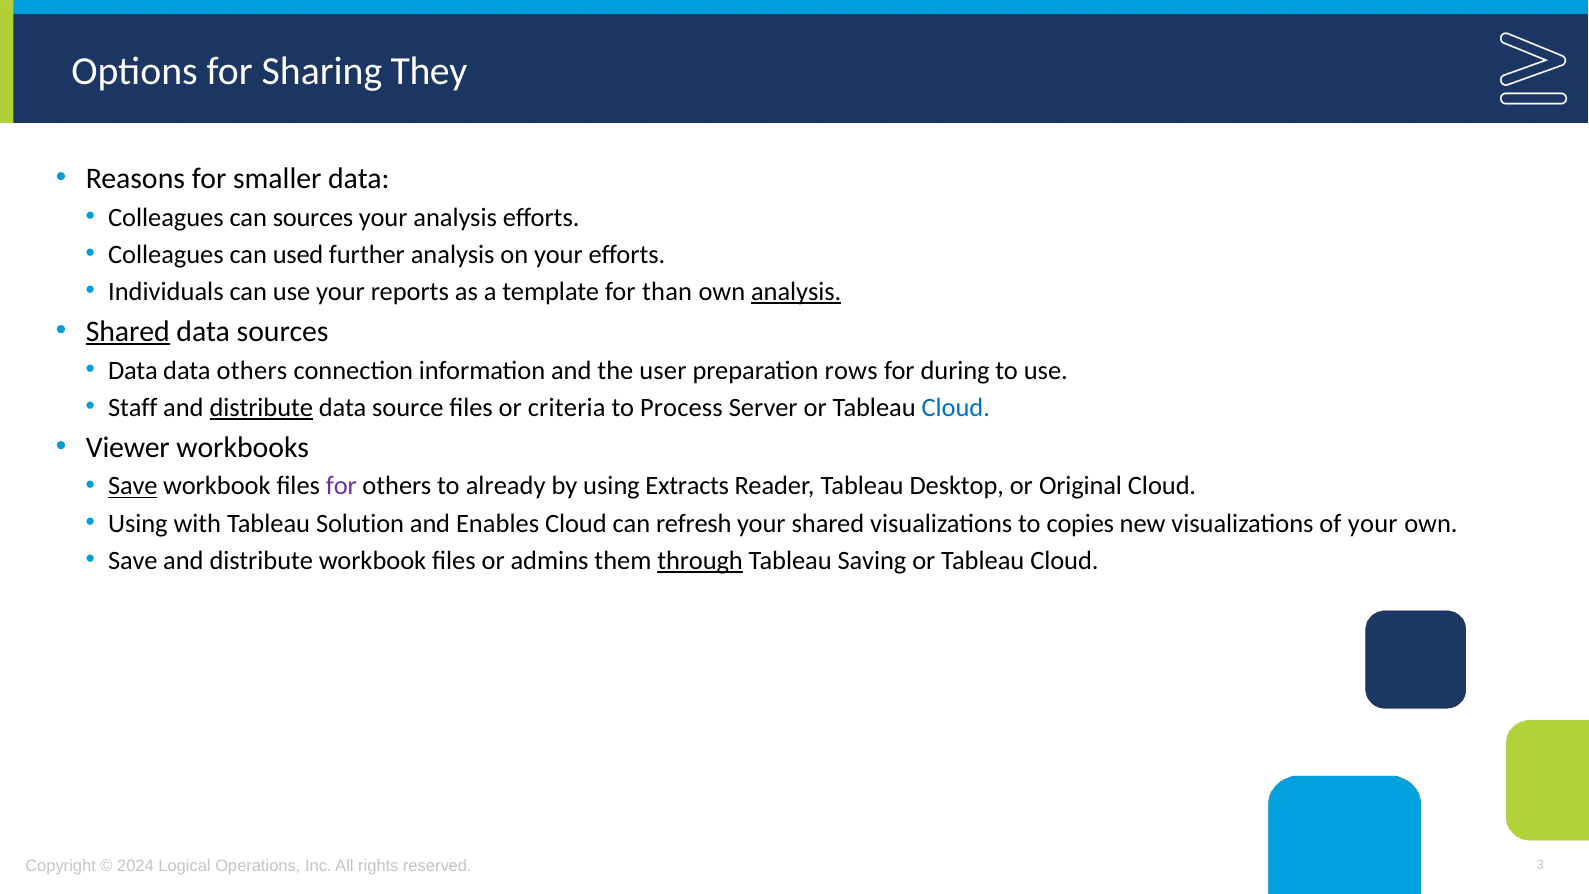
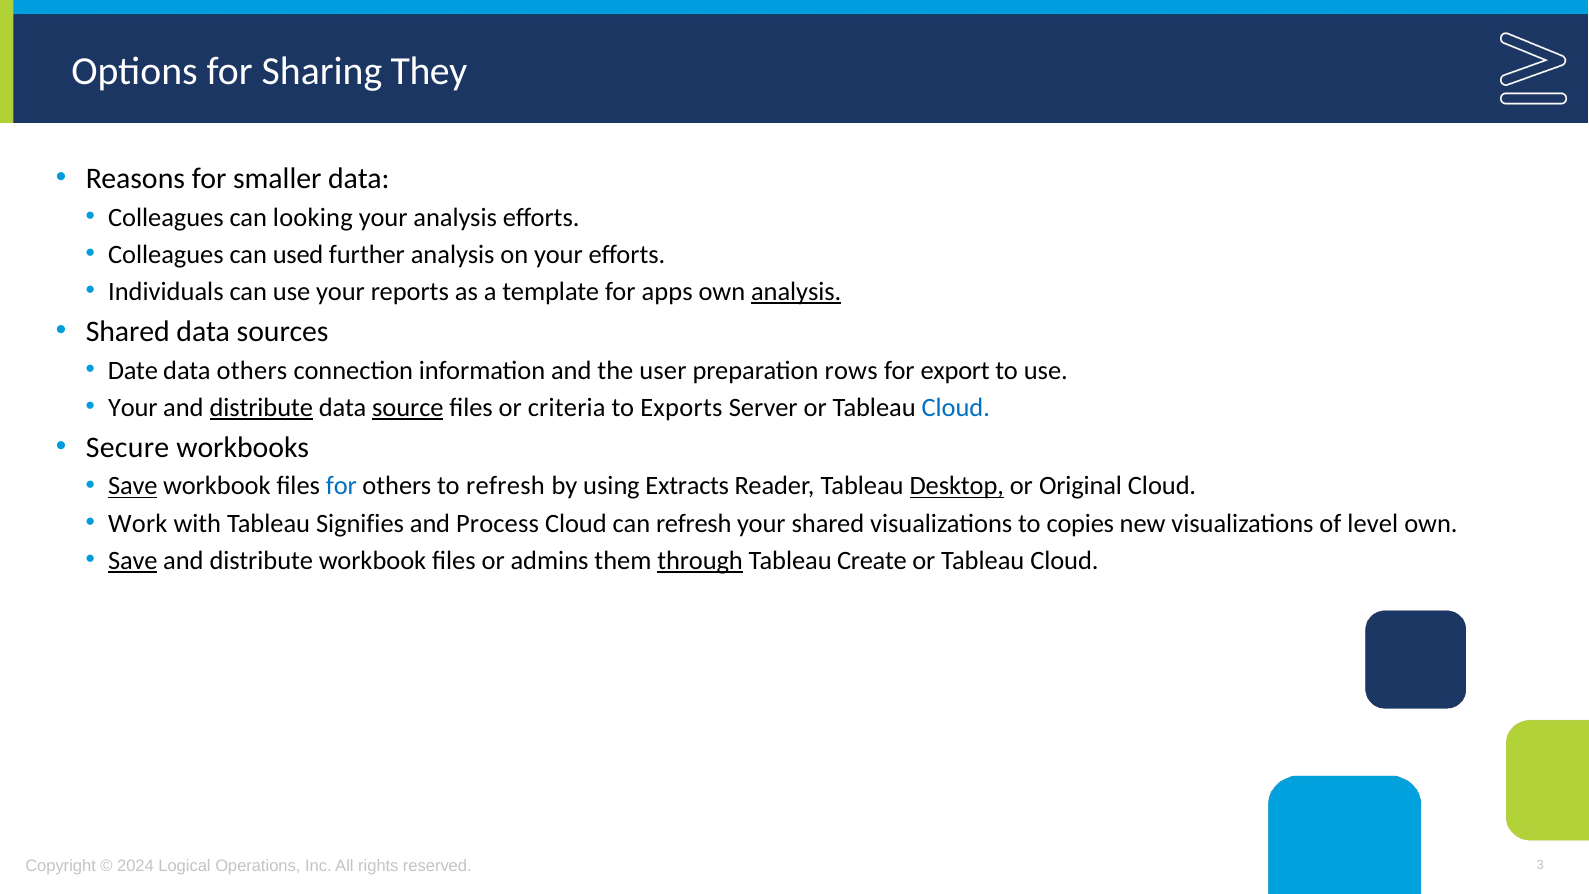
can sources: sources -> looking (313, 217)
than: than -> apps (667, 292)
Shared underline: present -> none (128, 331)
Data: Data -> Date (133, 370)
during: during -> export (955, 370)
Staff: Staff -> Your (133, 407)
source underline: none -> present (408, 407)
Process: Process -> Exports (681, 407)
Viewer: Viewer -> Secure (128, 447)
for colour: purple -> blue (341, 486)
to already: already -> refresh (506, 486)
Desktop underline: none -> present (957, 486)
Using: Using -> Work (138, 523)
Solution: Solution -> Signifies (360, 523)
Enables: Enables -> Process (497, 523)
of your: your -> level (1373, 523)
Save underline: none -> present (133, 560)
Saving: Saving -> Create (872, 560)
